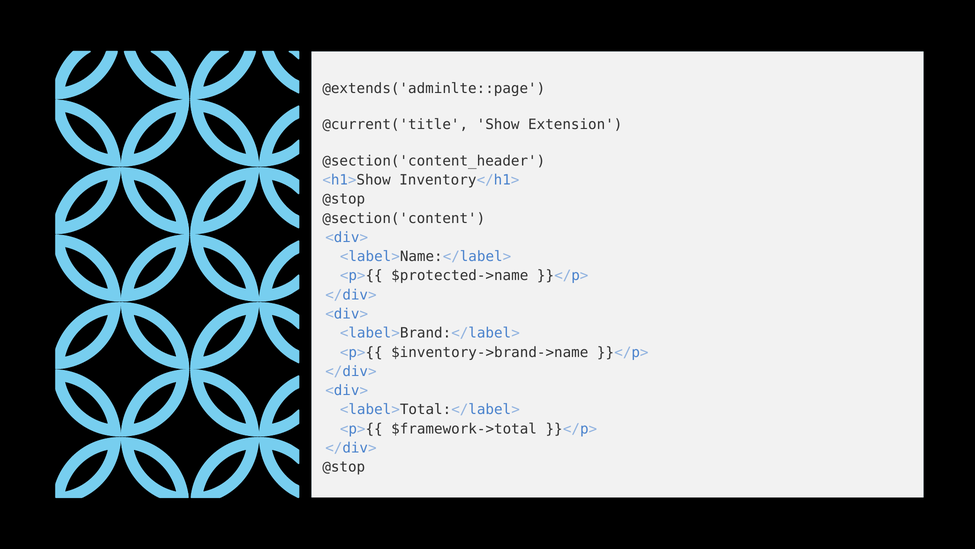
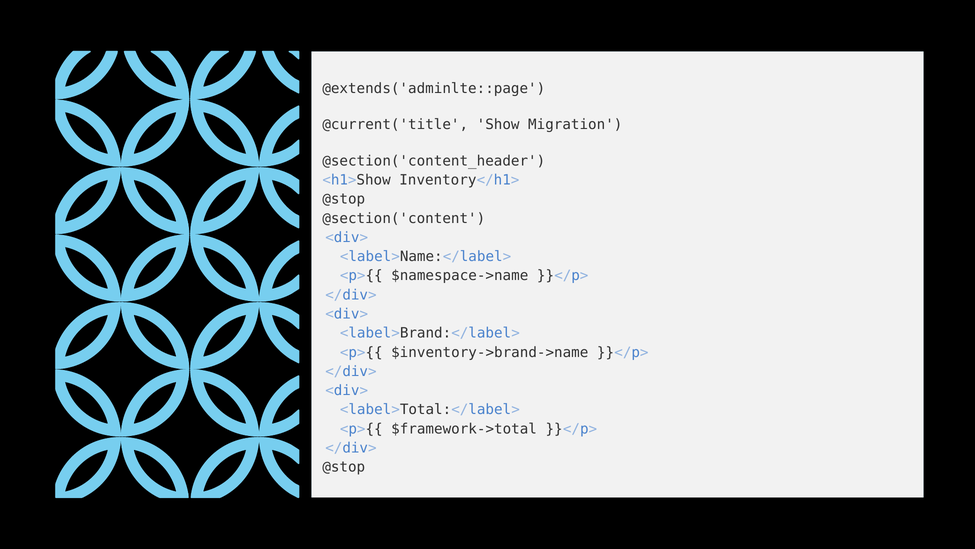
Extension: Extension -> Migration (575, 125)
$protected->name: $protected->name -> $namespace->name (460, 275)
